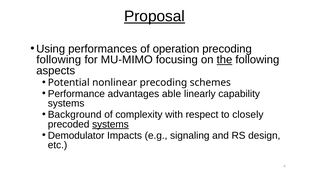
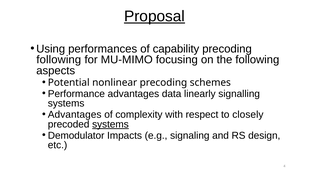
operation: operation -> capability (176, 49)
the underline: present -> none (224, 60)
able: able -> data (172, 94)
capability: capability -> signalling (239, 94)
Background: Background -> Advantages (75, 114)
